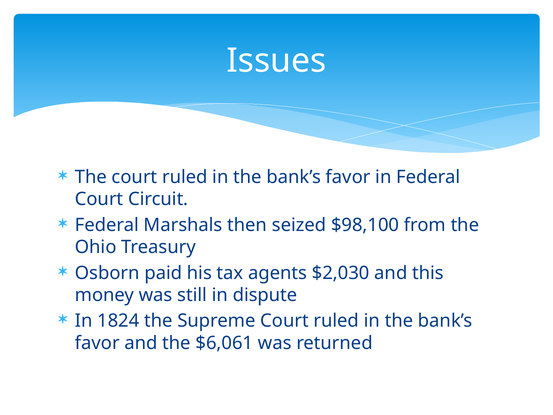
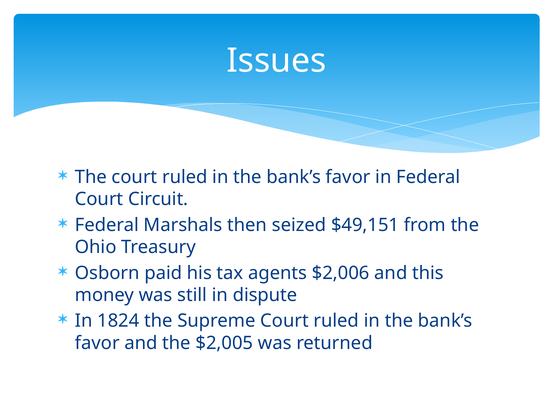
$98,100: $98,100 -> $49,151 (365, 225)
$2,030: $2,030 -> $2,006 (341, 273)
$6,061: $6,061 -> $2,005 (224, 343)
